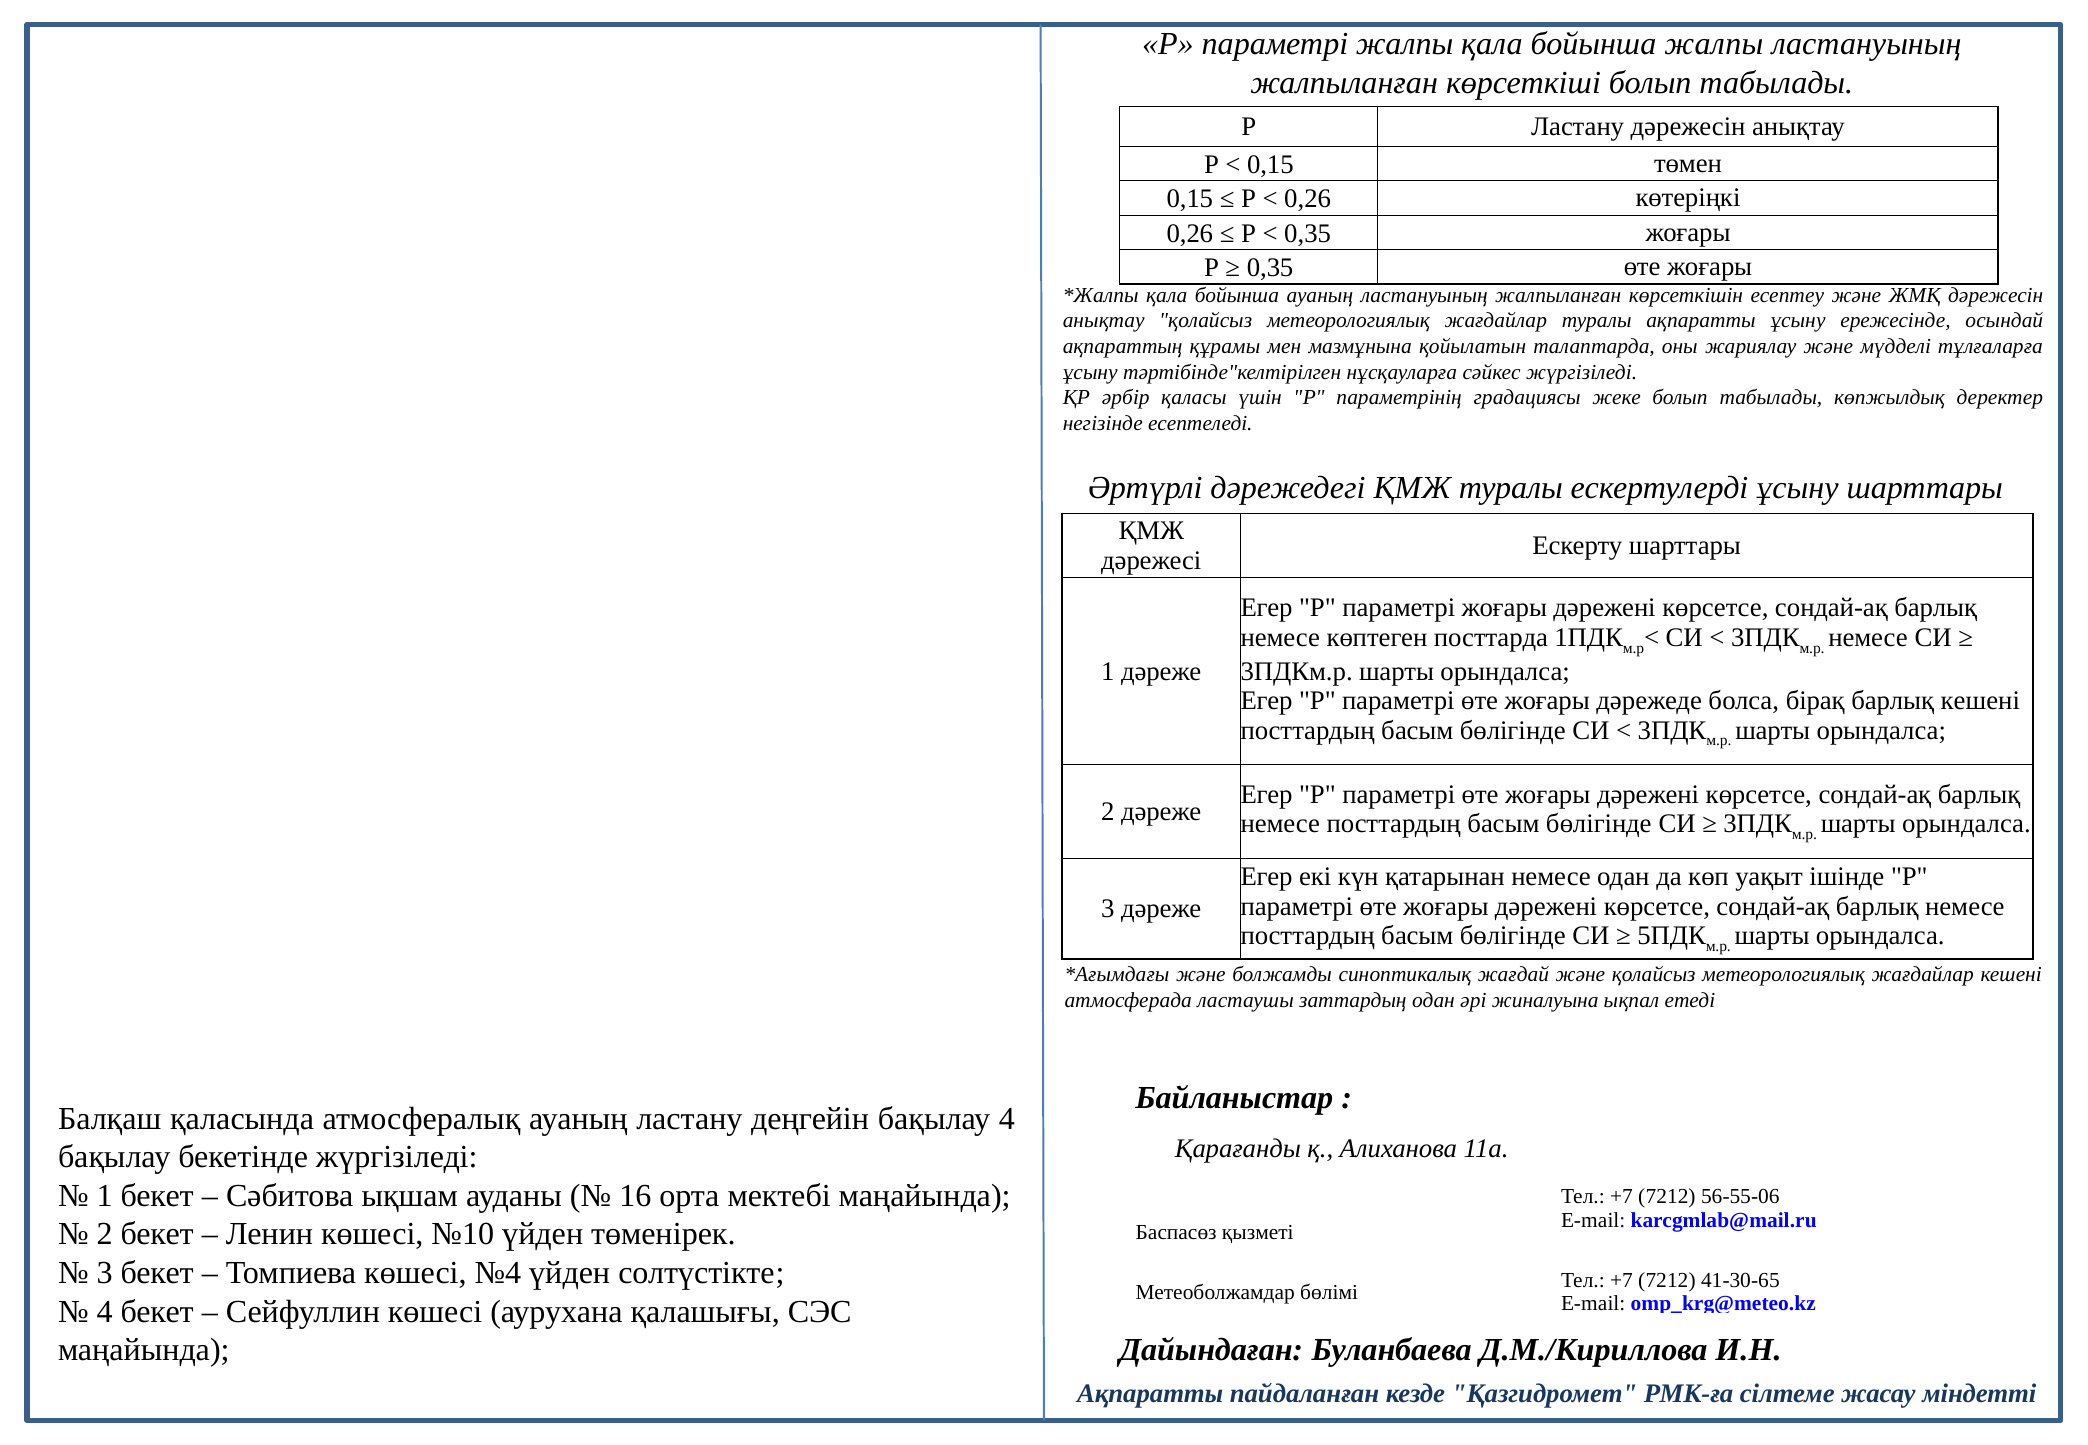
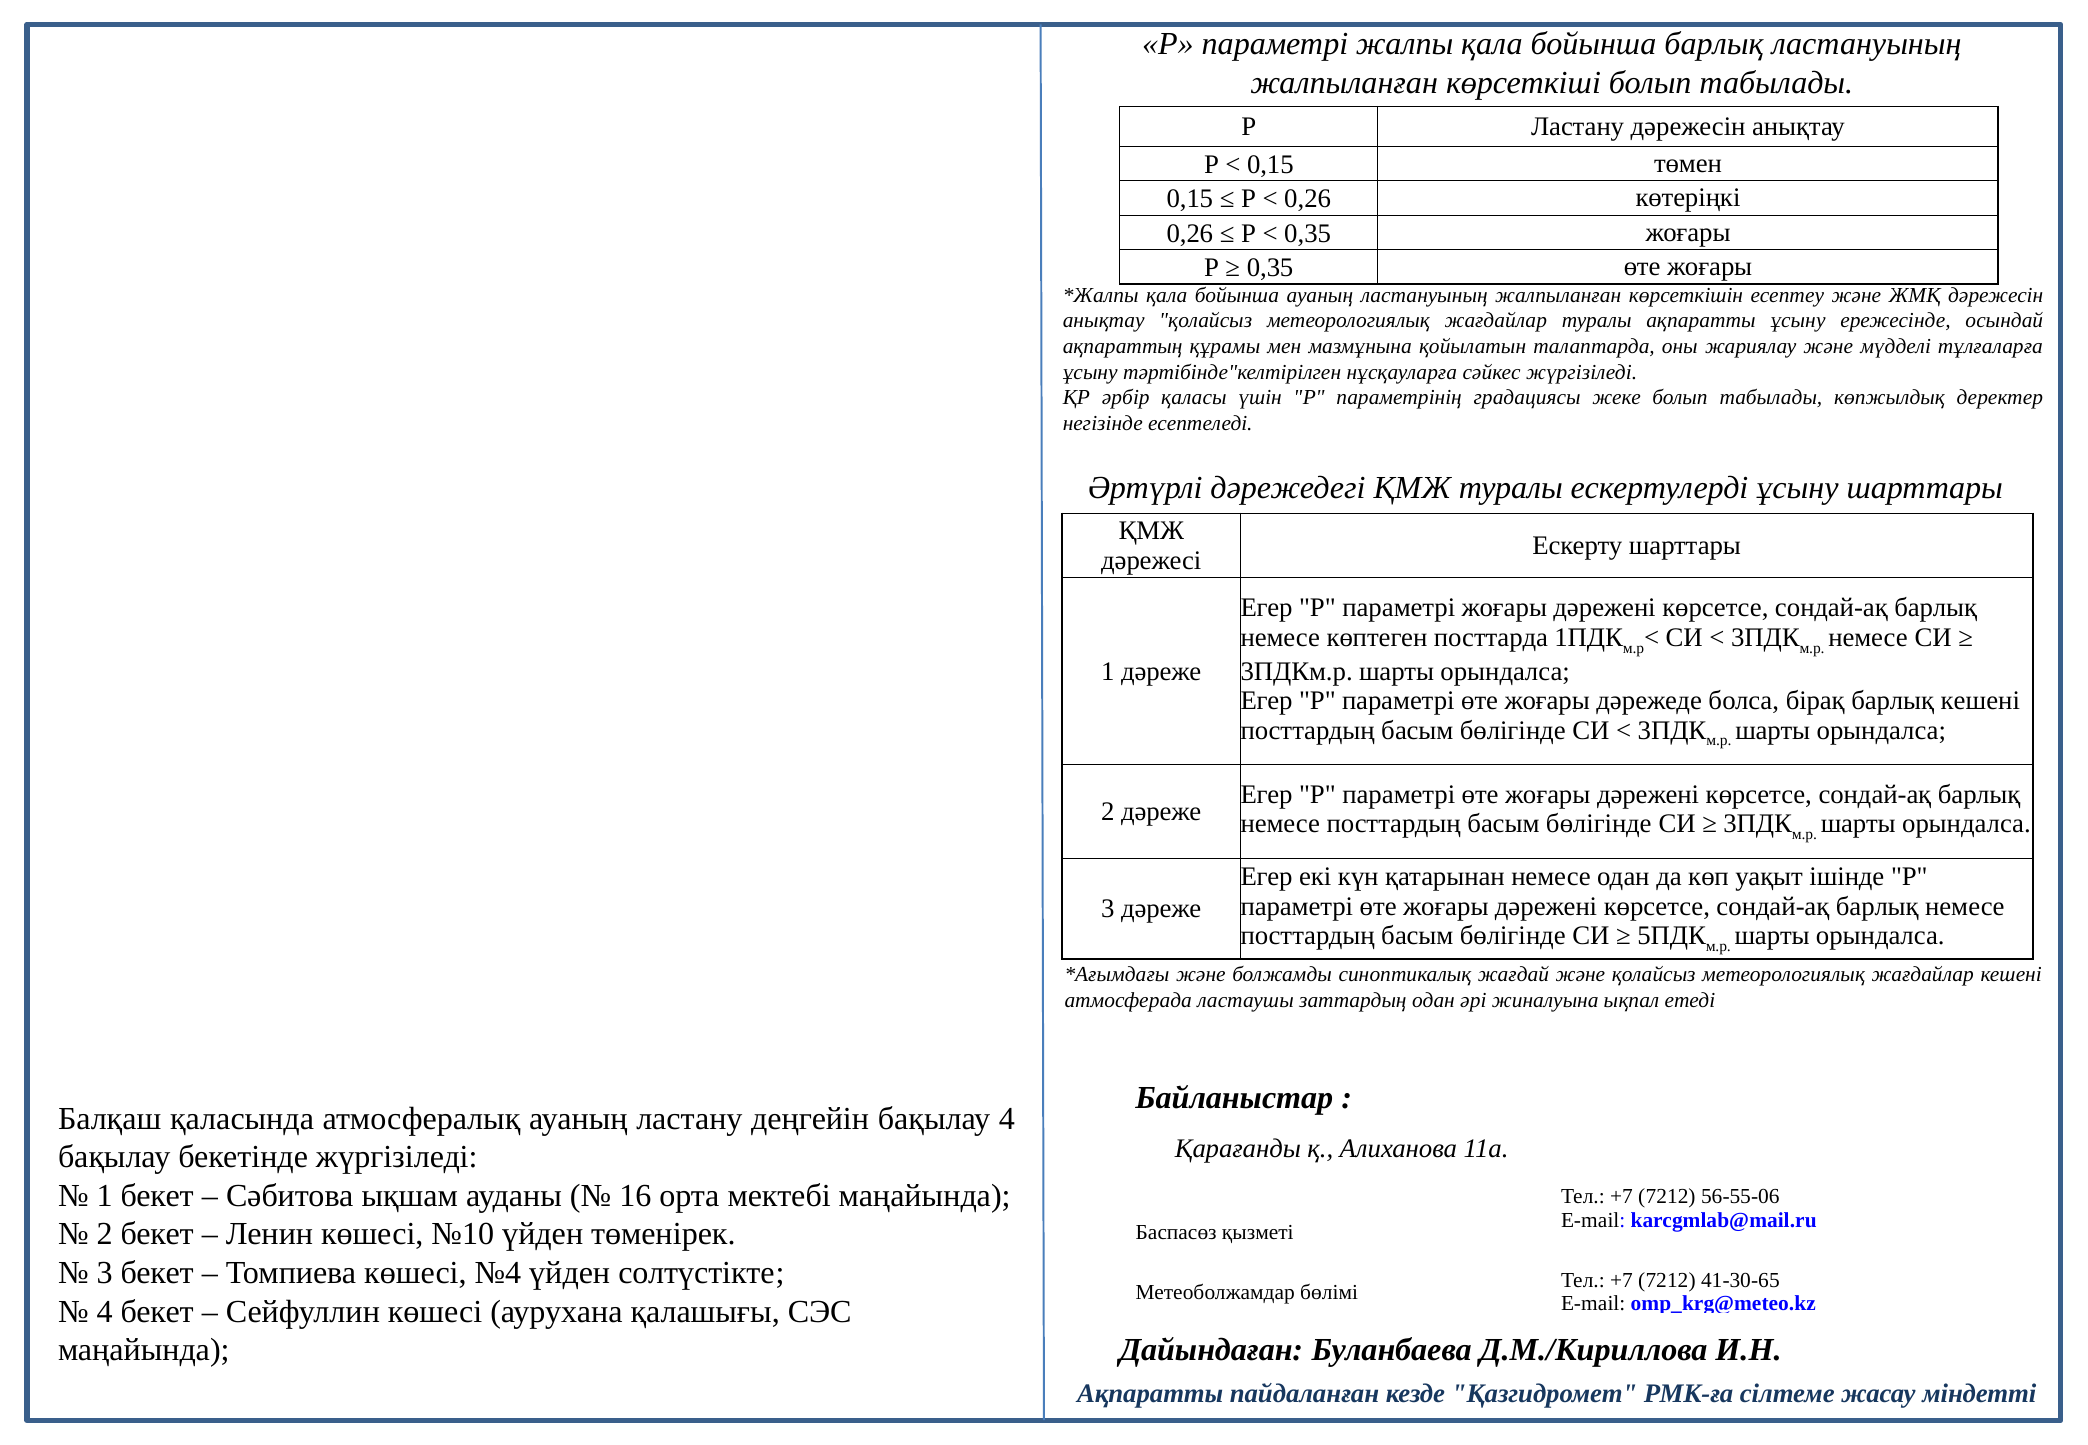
бойынша жалпы: жалпы -> барлық (1714, 44)
